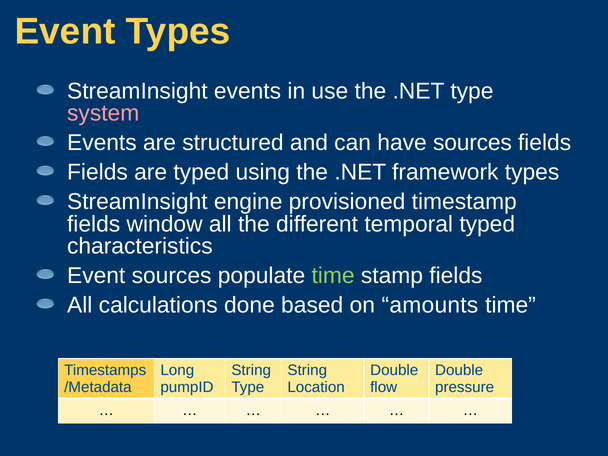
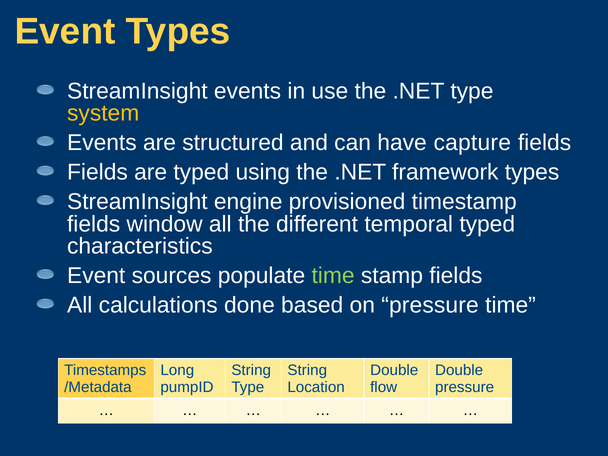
system colour: pink -> yellow (103, 113)
have sources: sources -> capture (472, 143)
on amounts: amounts -> pressure (430, 305)
